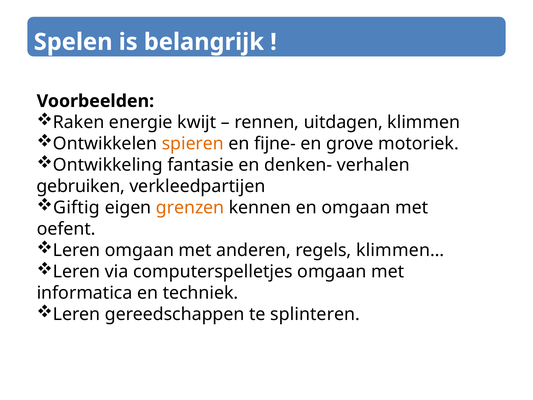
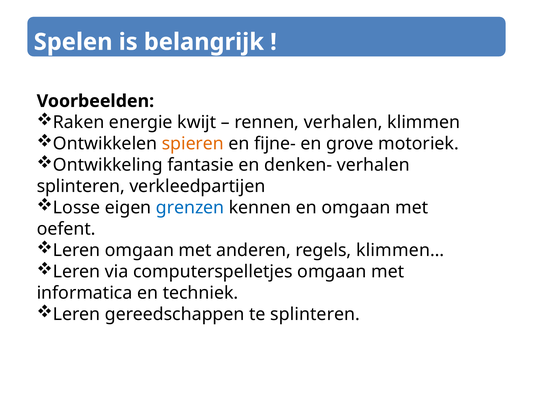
rennen uitdagen: uitdagen -> verhalen (343, 122)
gebruiken: gebruiken -> splinteren (81, 186)
Giftig: Giftig -> Losse (77, 208)
grenzen colour: orange -> blue (190, 208)
